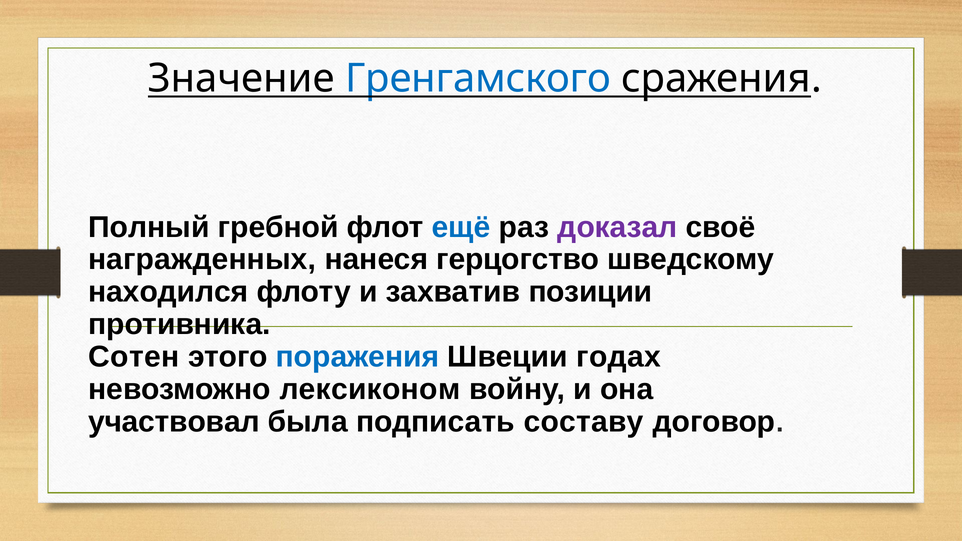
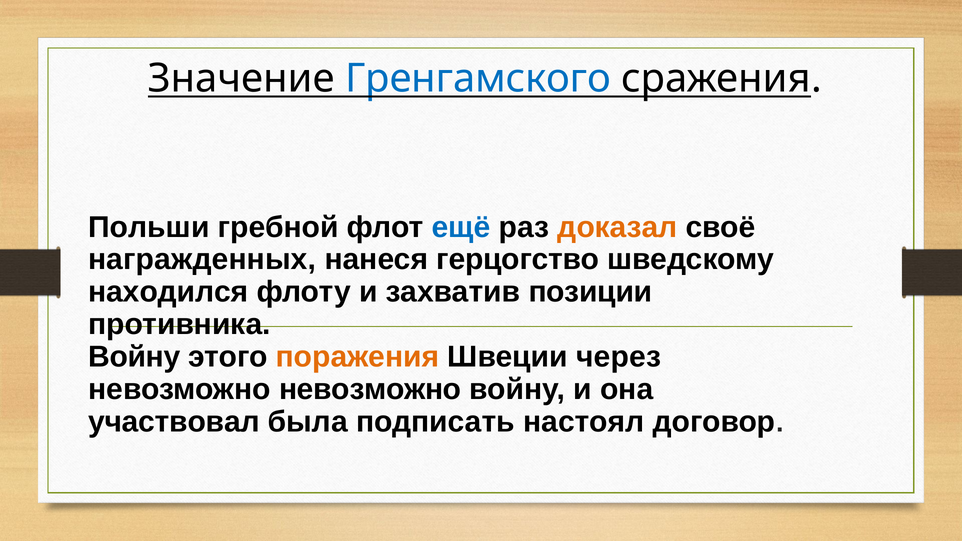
Полный: Полный -> Польши (149, 227)
доказал colour: purple -> orange (617, 227)
Сотен: Сотен -> Войну (134, 357)
поражения colour: blue -> orange (357, 357)
годах: годах -> через (619, 357)
невозможно лексиконом: лексиконом -> невозможно (370, 389)
составу: составу -> настоял (584, 422)
